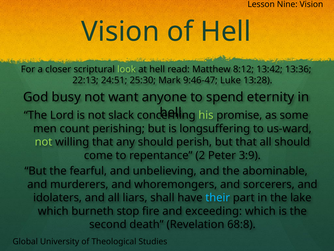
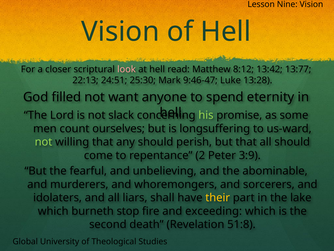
look colour: light green -> pink (127, 69)
13:36: 13:36 -> 13:77 (298, 69)
busy: busy -> filled (66, 97)
perishing: perishing -> ourselves (119, 128)
their colour: light blue -> yellow (218, 197)
68:8: 68:8 -> 51:8 (241, 224)
